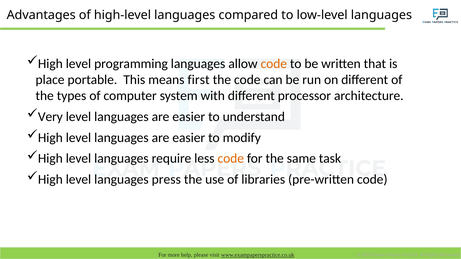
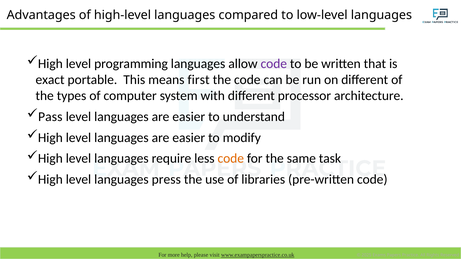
code colour: orange -> purple (274, 64)
place: place -> exact (50, 80)
Very: Very -> Pass (50, 117)
